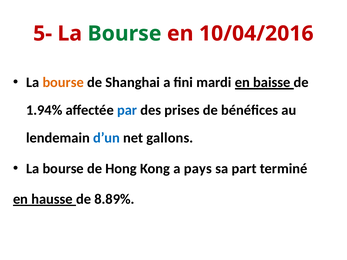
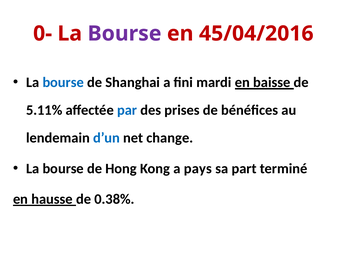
5-: 5- -> 0- (43, 34)
Bourse colour: green -> purple (125, 34)
10/04/2016: 10/04/2016 -> 45/04/2016 (256, 34)
bourse colour: orange -> blue (63, 83)
1.94%: 1.94% -> 5.11% (44, 110)
gallons: gallons -> change (170, 138)
8.89%: 8.89% -> 0.38% (114, 199)
